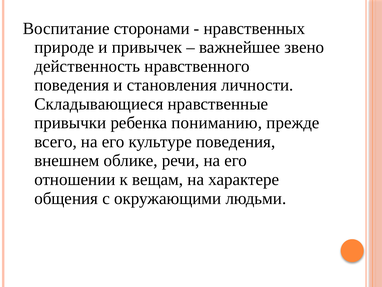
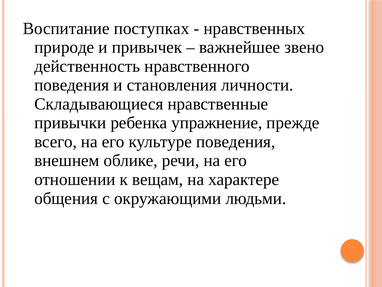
сторонами: сторонами -> поступках (152, 28)
пониманию: пониманию -> упражнение (217, 123)
